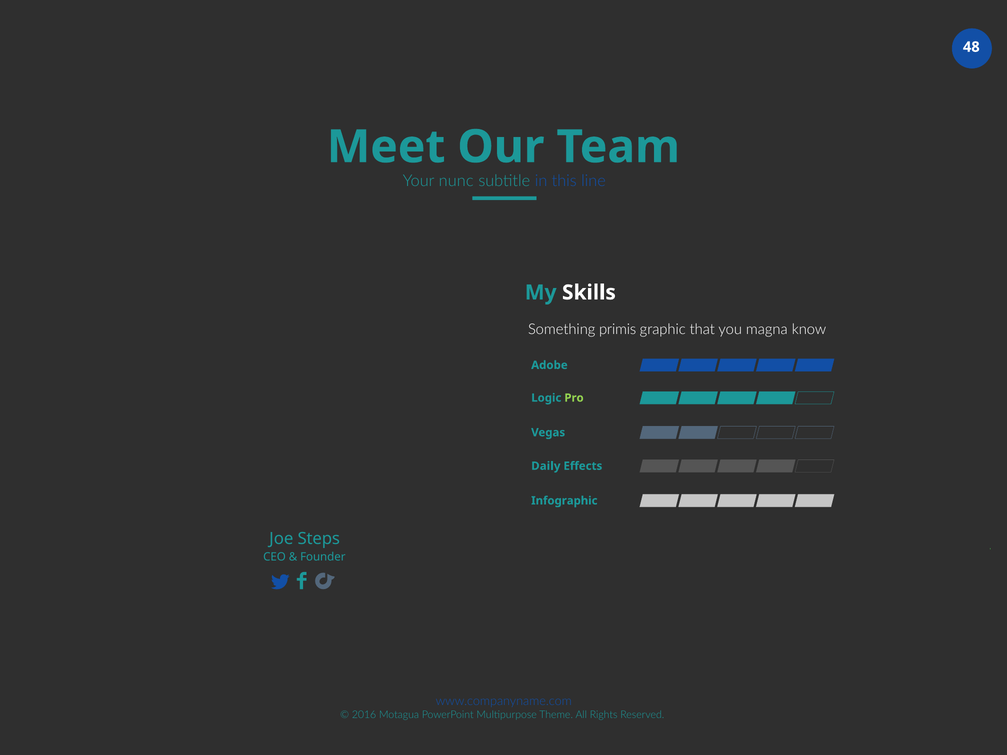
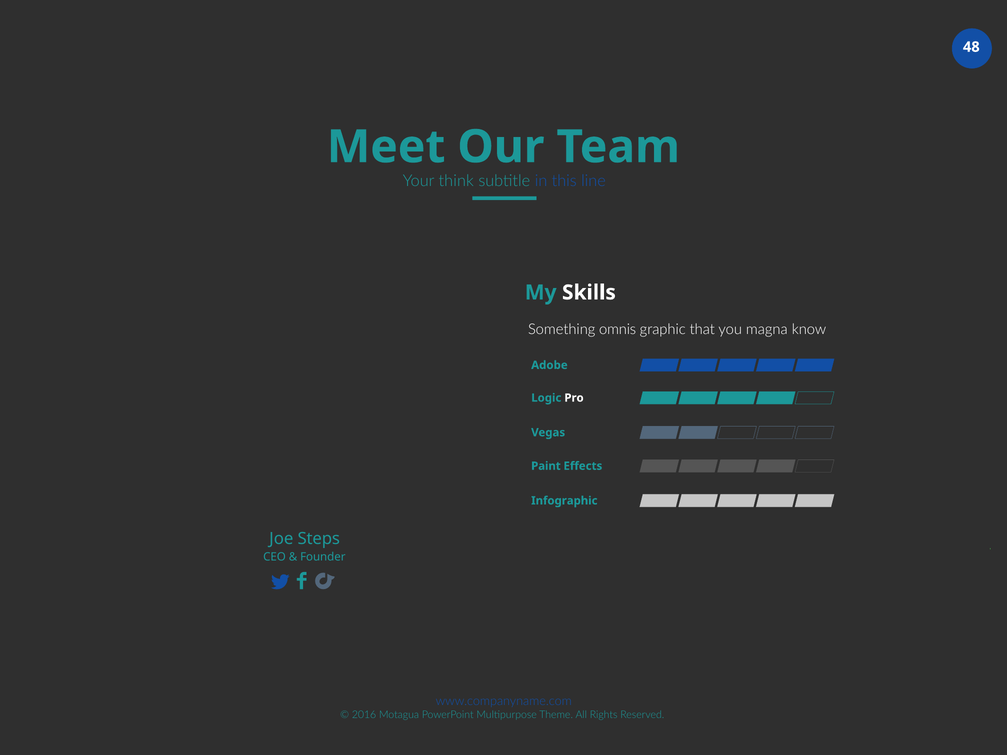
nunc: nunc -> think (456, 181)
primis: primis -> omnis (618, 329)
Pro colour: light green -> white (574, 398)
Daily: Daily -> Paint (546, 466)
